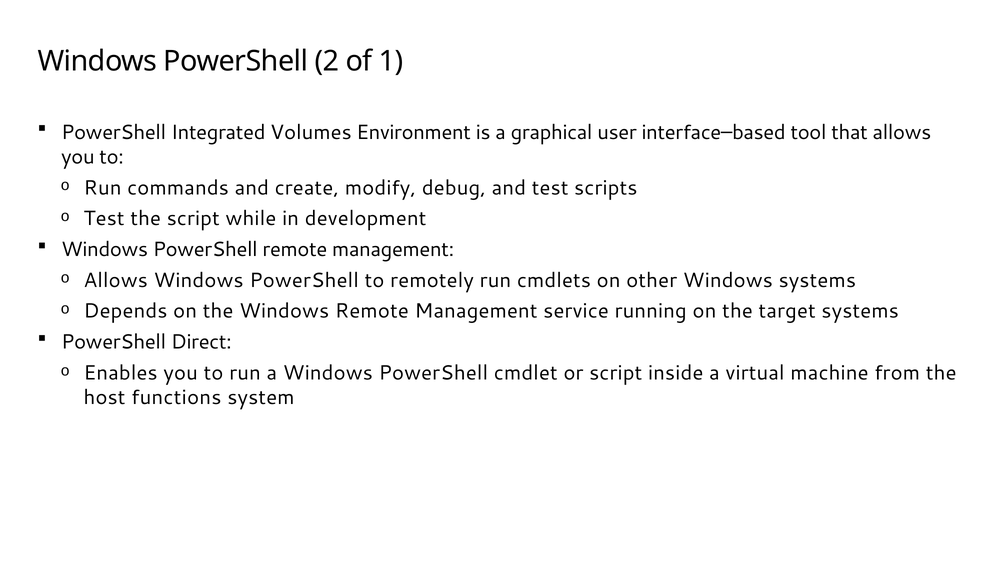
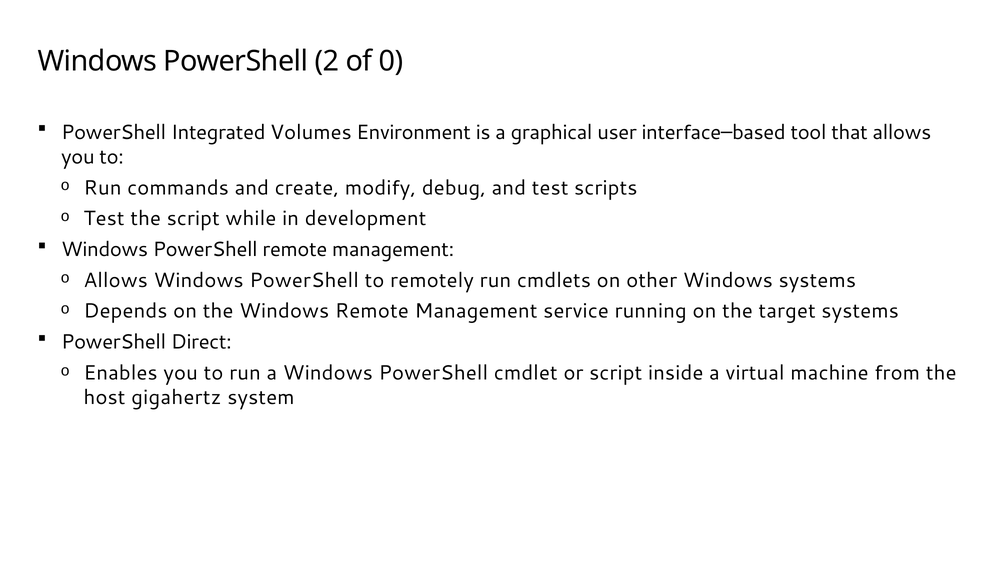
1: 1 -> 0 (391, 61)
functions: functions -> gigahertz (176, 397)
